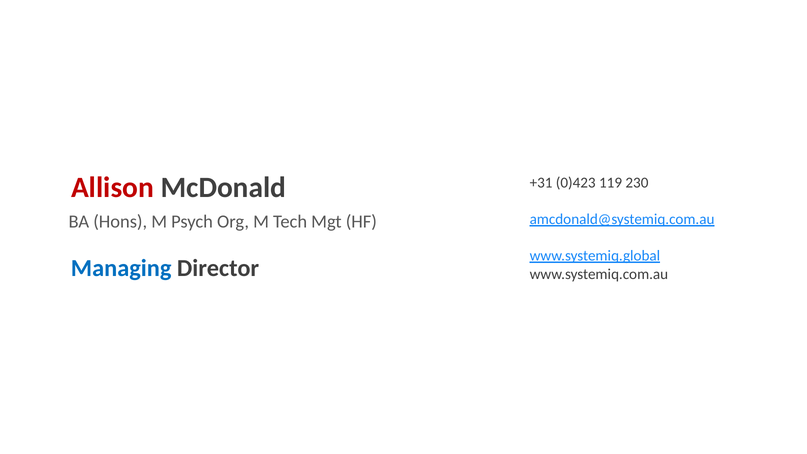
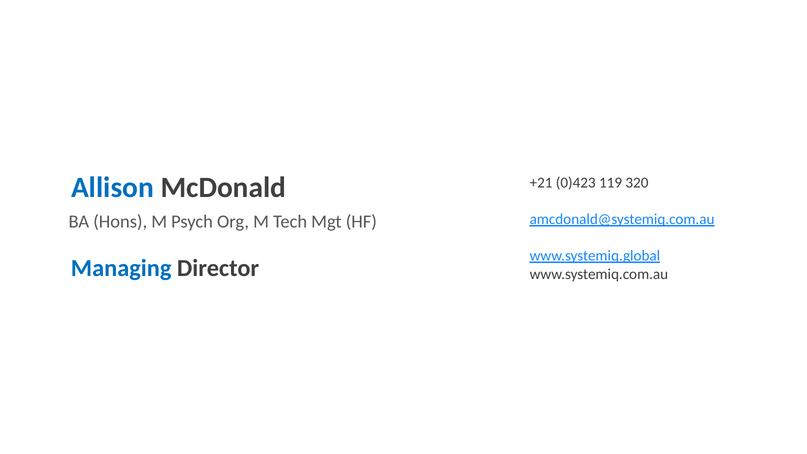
Allison colour: red -> blue (112, 188)
+31: +31 -> +21 (541, 183)
230: 230 -> 320 (637, 183)
